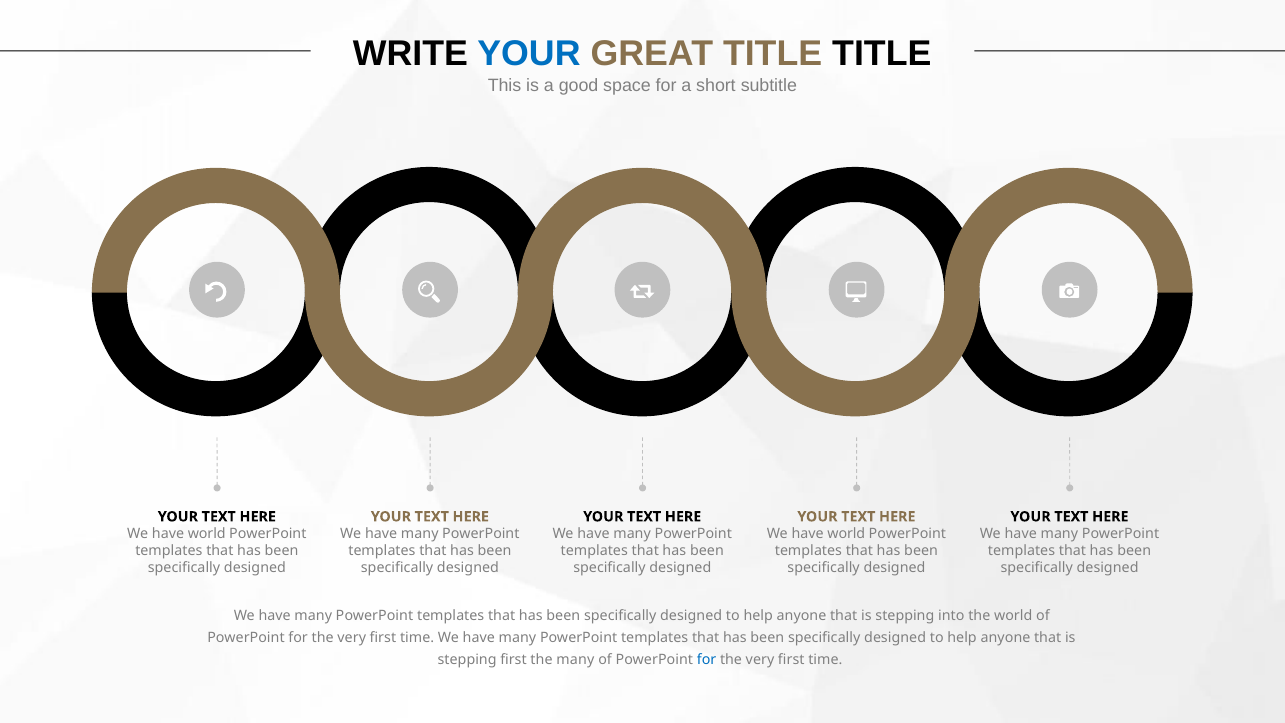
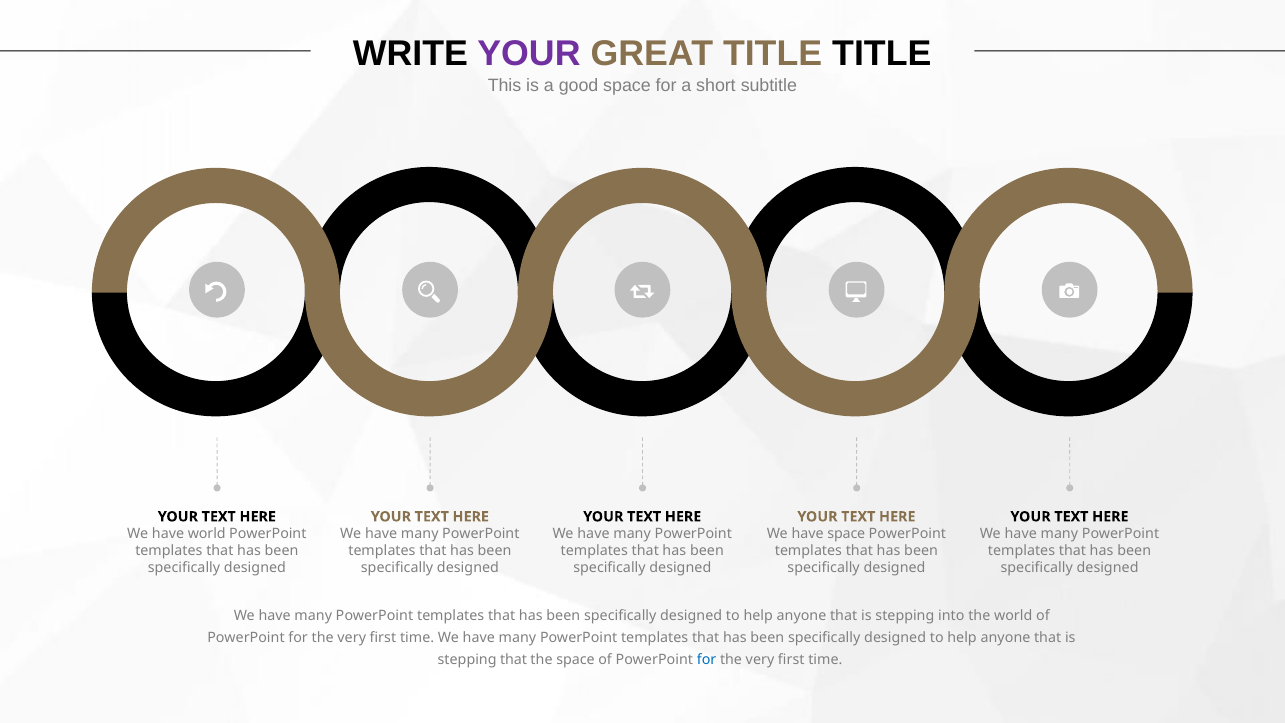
YOUR colour: blue -> purple (529, 53)
world: world -> space (846, 534)
stepping first: first -> that (514, 659)
the many: many -> space (575, 659)
